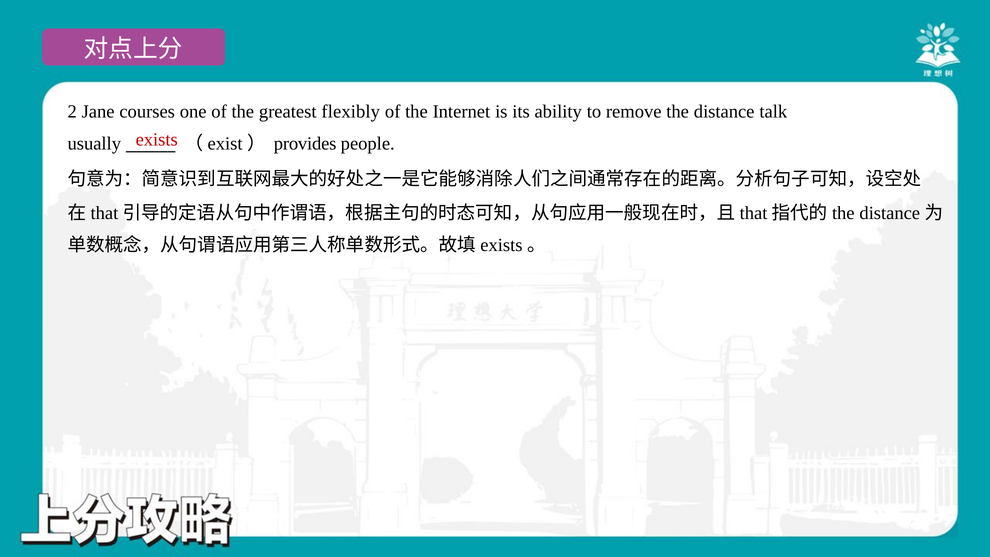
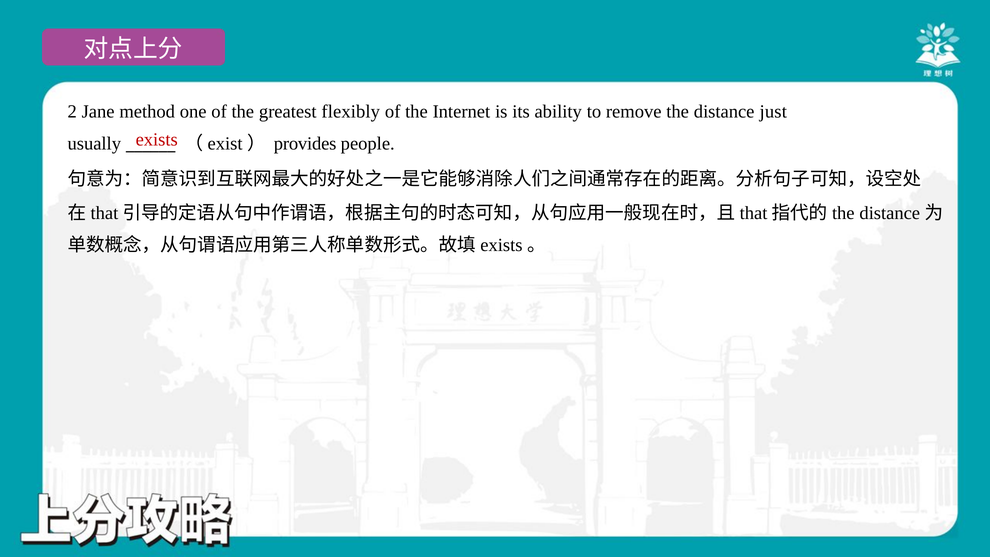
courses: courses -> method (147, 112)
talk: talk -> just (773, 112)
